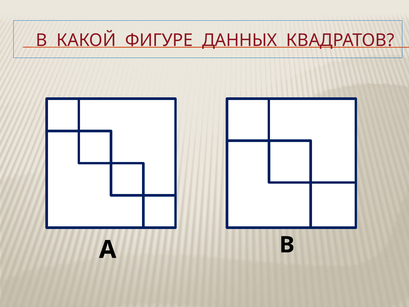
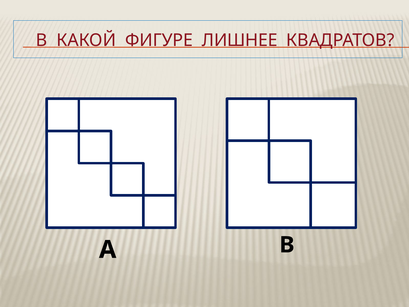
ДАННЫХ: ДАННЫХ -> ЛИШНЕЕ (240, 40)
